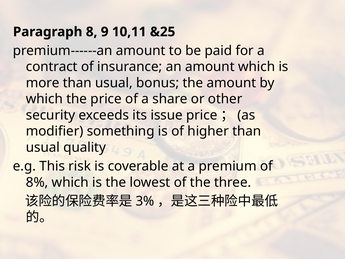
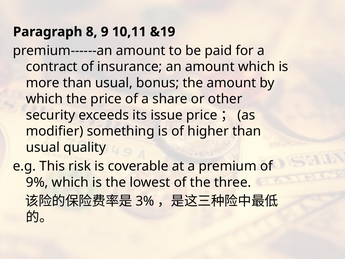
&25: &25 -> &19 (163, 32)
8%: 8% -> 9% (37, 182)
